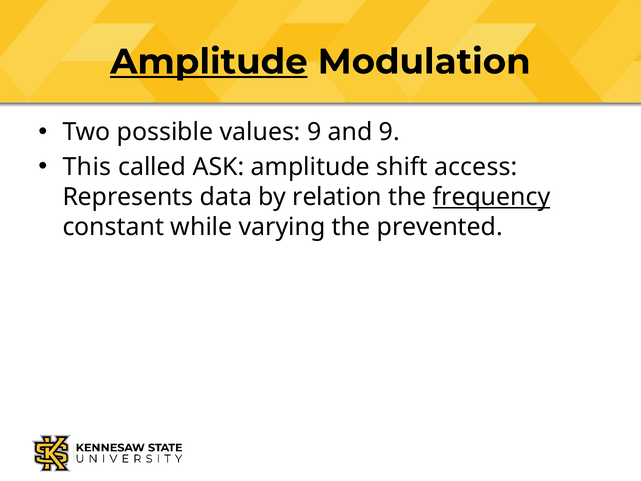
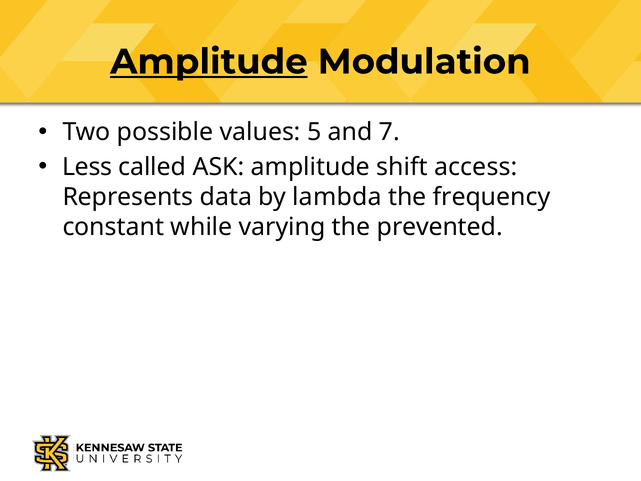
values 9: 9 -> 5 (314, 132)
and 9: 9 -> 7 (389, 132)
This: This -> Less (87, 167)
relation: relation -> lambda (337, 197)
frequency underline: present -> none (492, 197)
